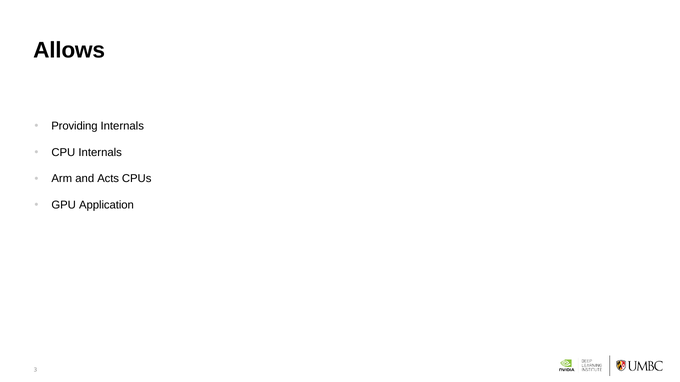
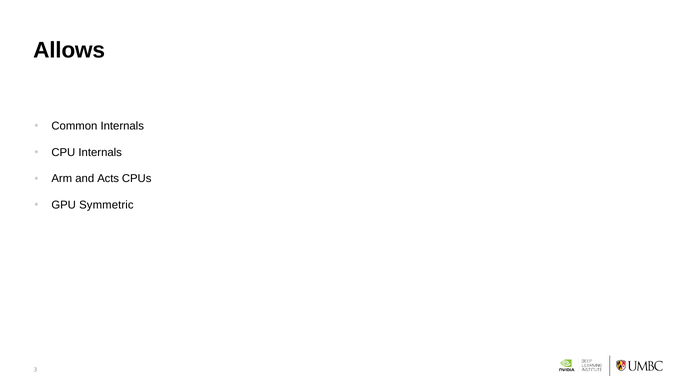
Providing: Providing -> Common (74, 126)
Application: Application -> Symmetric (106, 205)
